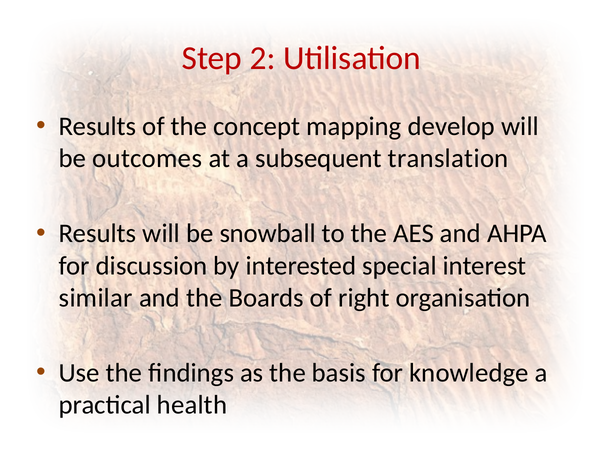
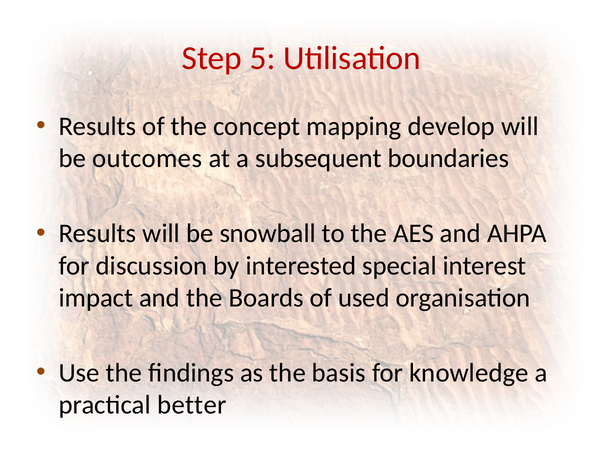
2: 2 -> 5 (263, 58)
translation: translation -> boundaries (448, 159)
similar: similar -> impact (96, 298)
right: right -> used (364, 298)
health: health -> better (192, 405)
